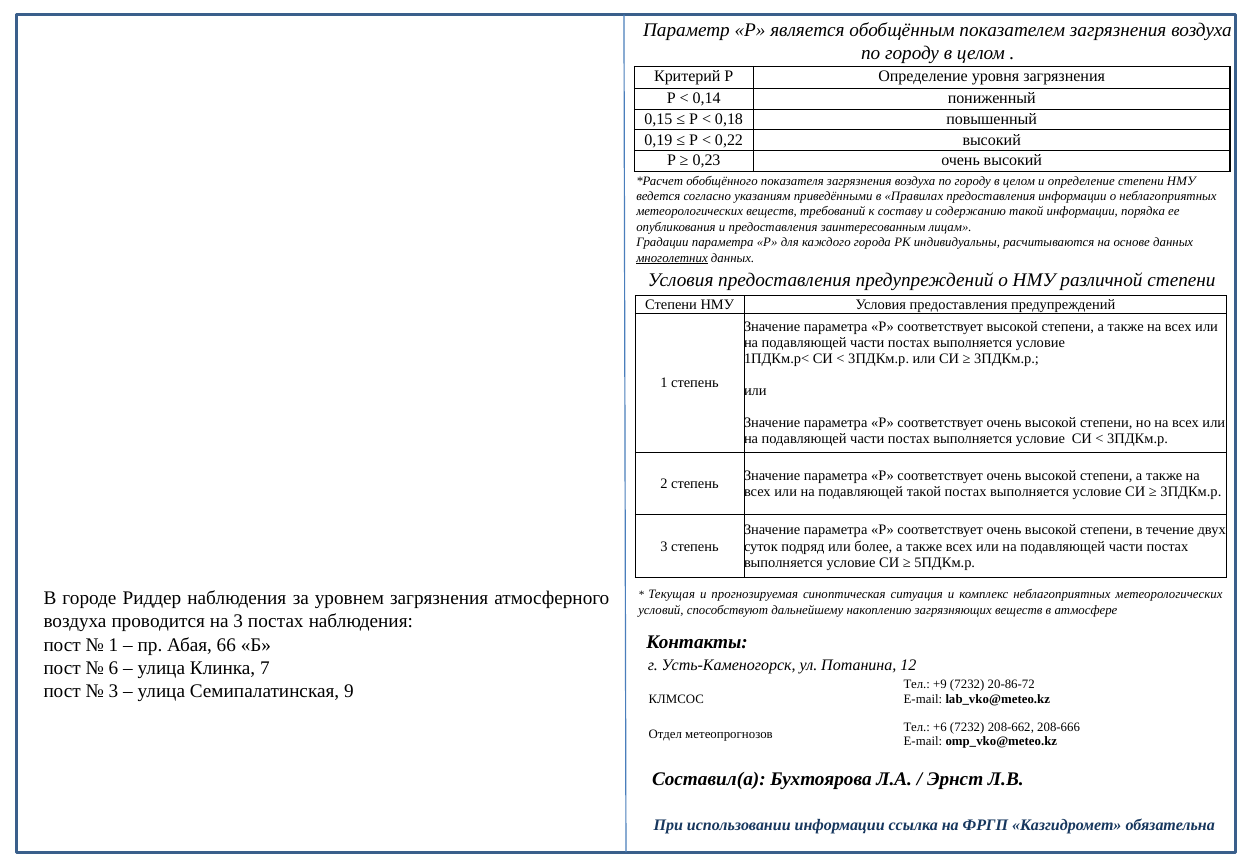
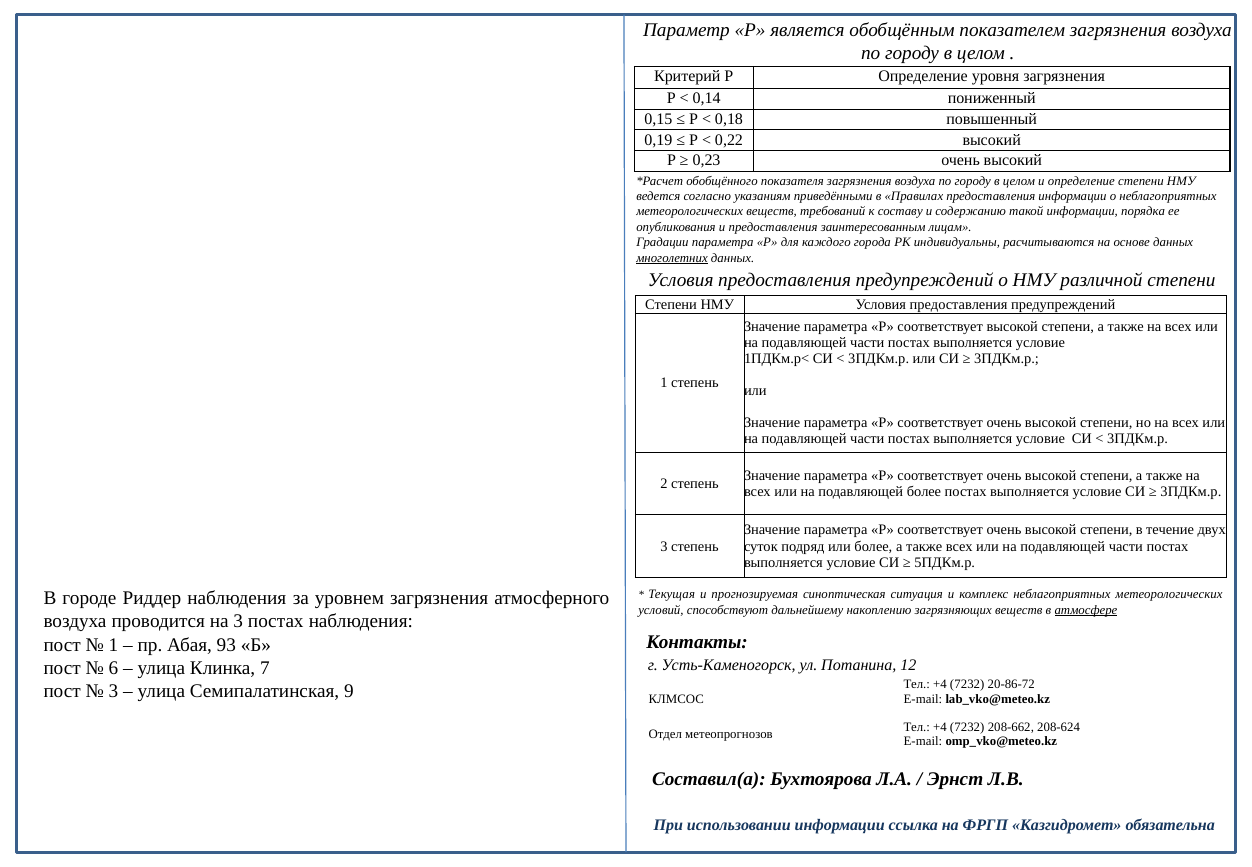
подавляющей такой: такой -> более (924, 491)
атмосфере underline: none -> present (1086, 610)
66: 66 -> 93 (226, 645)
+9: +9 -> +4 (940, 684)
+6: +6 -> +4 (940, 727)
208-666: 208-666 -> 208-624 (1059, 727)
